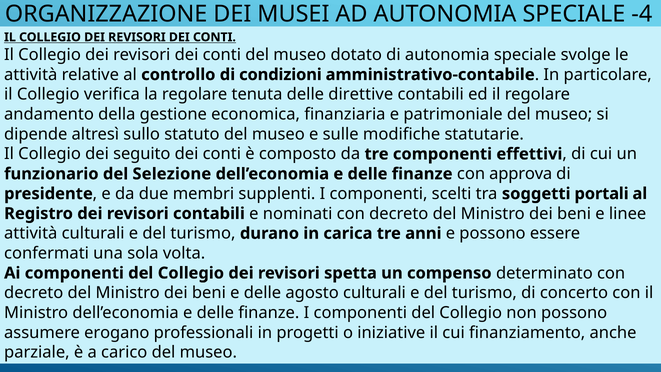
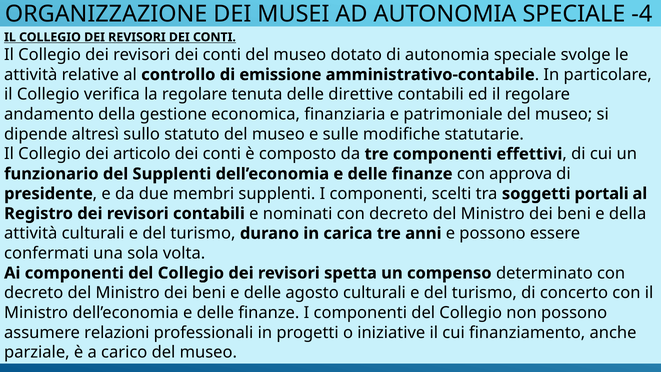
condizioni: condizioni -> emissione (280, 75)
seguito: seguito -> articolo (142, 154)
del Selezione: Selezione -> Supplenti (172, 174)
e linee: linee -> della (628, 213)
erogano: erogano -> relazioni (117, 332)
